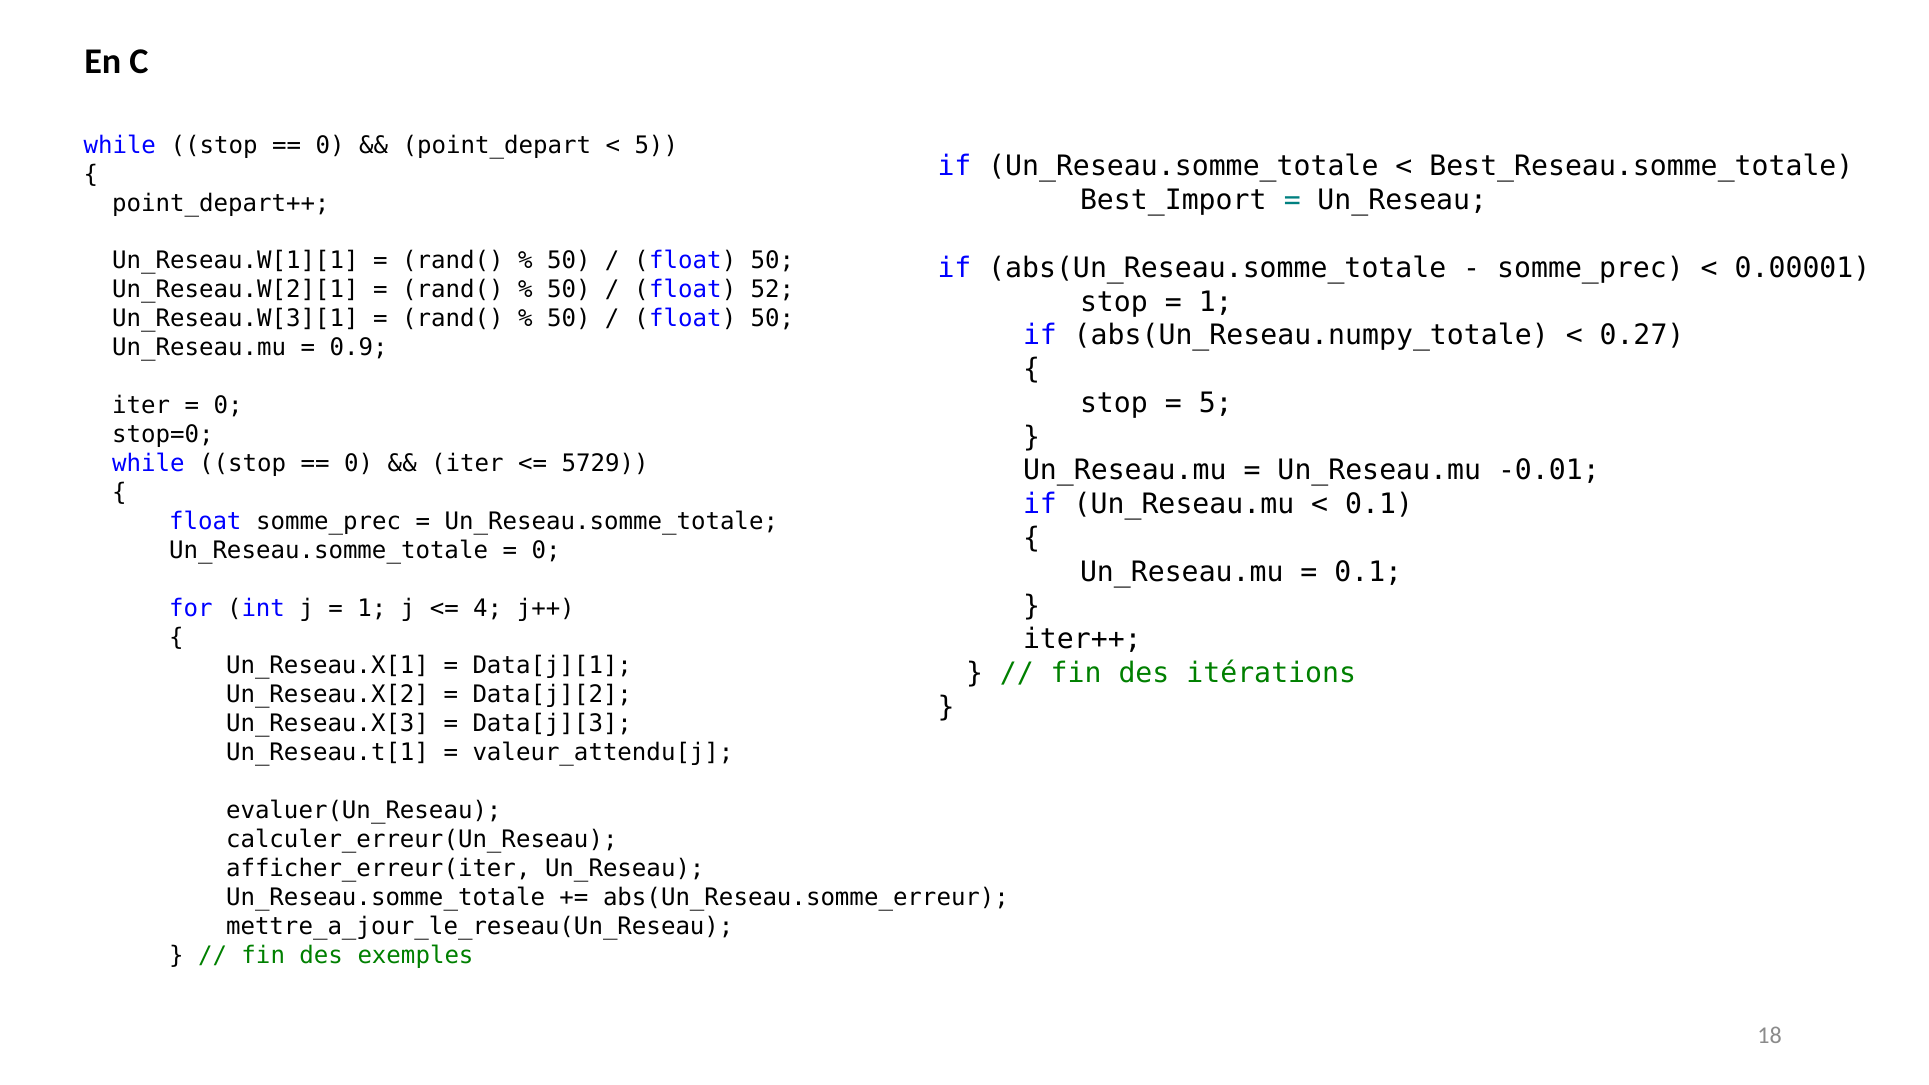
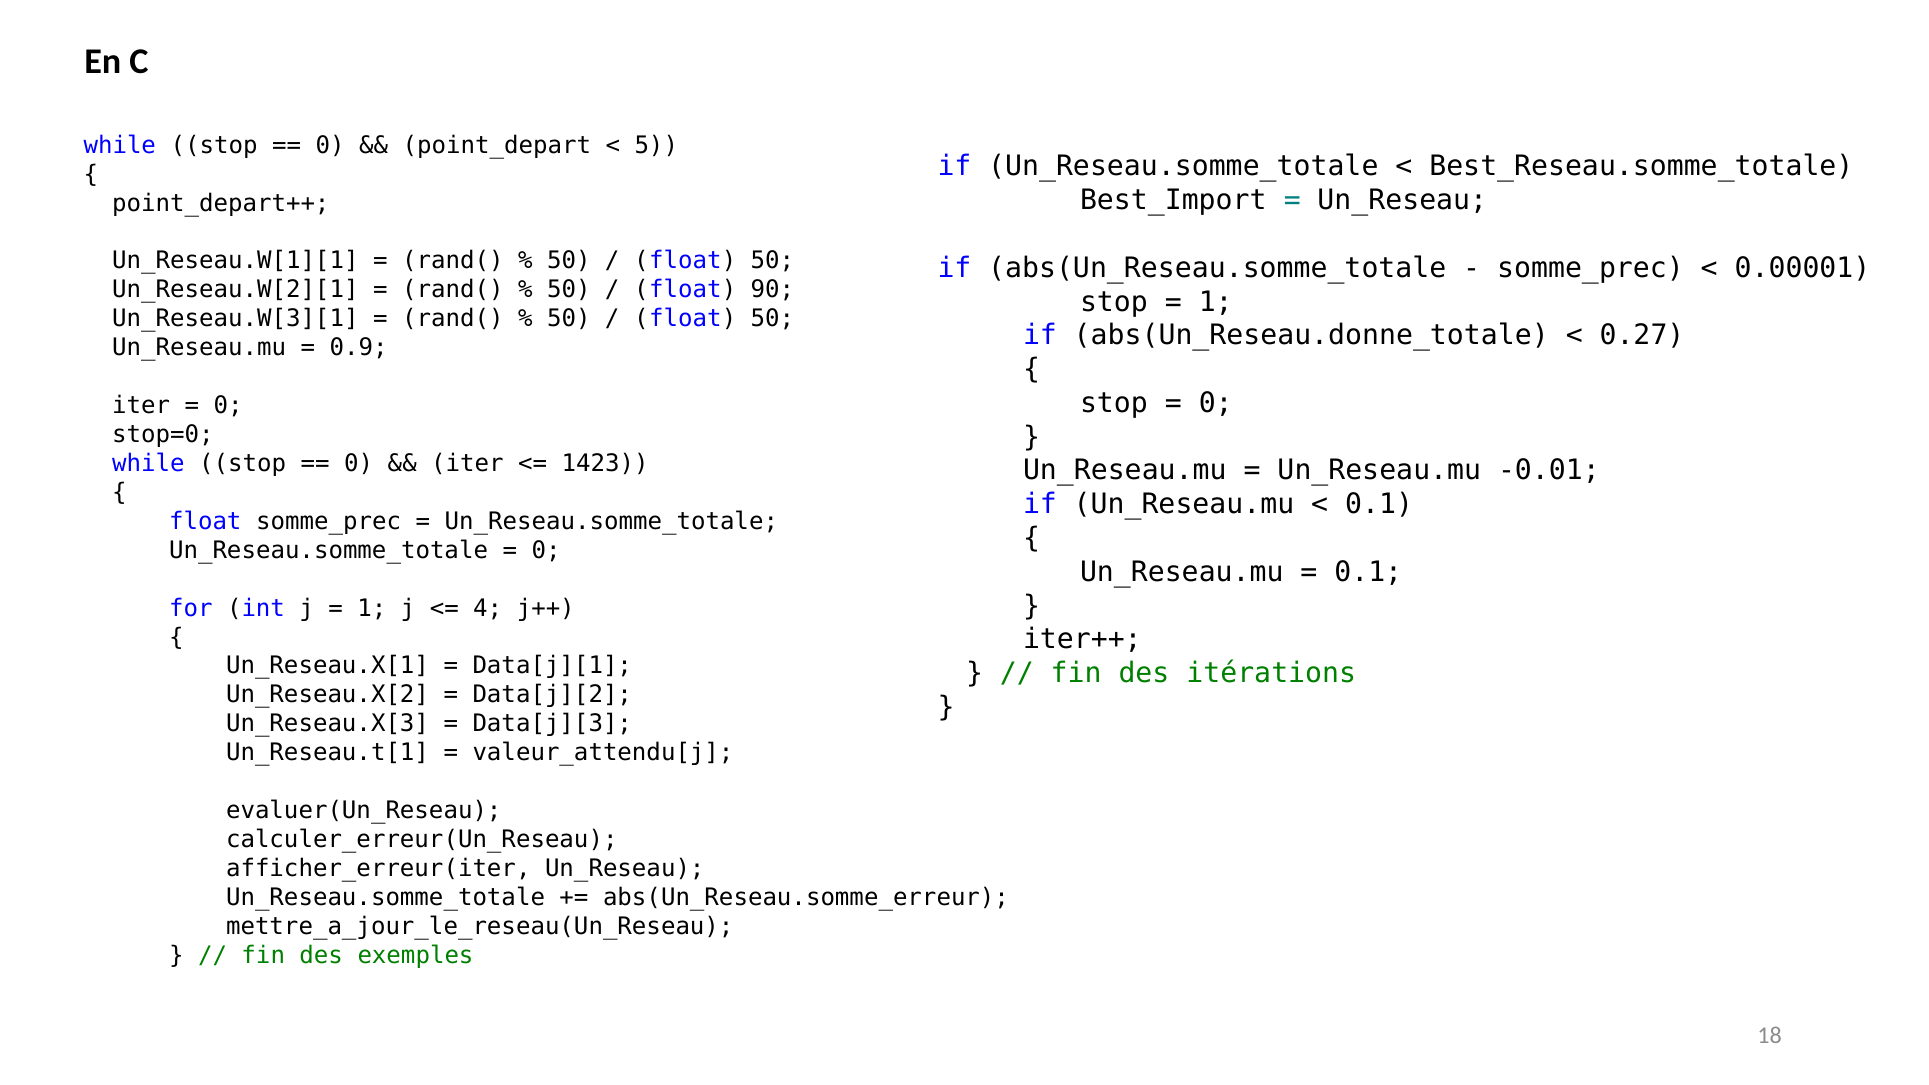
52: 52 -> 90 (772, 290)
abs(Un_Reseau.numpy_totale: abs(Un_Reseau.numpy_totale -> abs(Un_Reseau.donne_totale (1311, 336)
5: 5 -> 0 (1216, 403)
5729: 5729 -> 1423 (605, 463)
